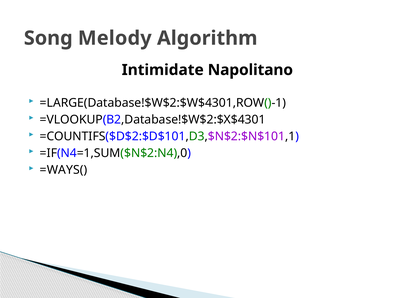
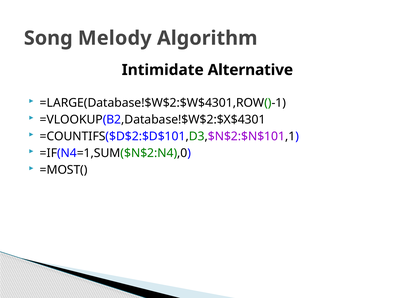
Napolitano: Napolitano -> Alternative (250, 70)
=WAYS(: =WAYS( -> =MOST( (64, 170)
